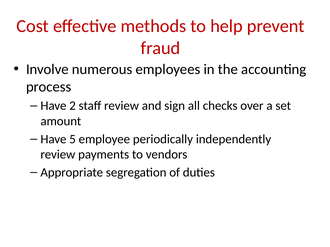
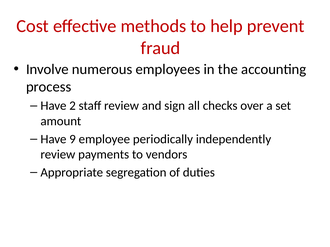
5: 5 -> 9 (73, 139)
